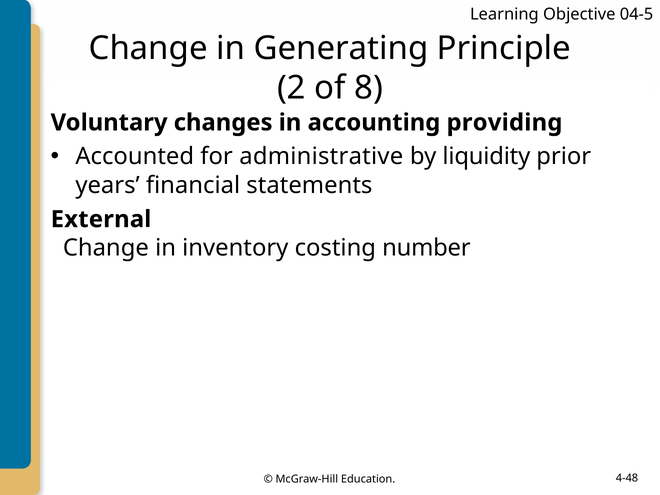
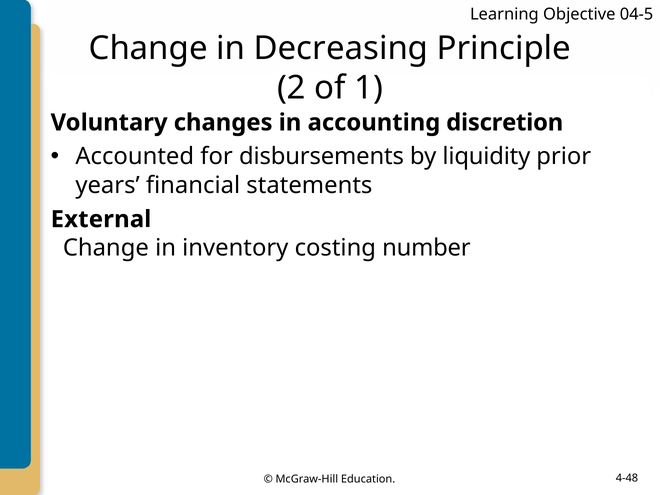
Generating: Generating -> Decreasing (341, 48)
8: 8 -> 1 (369, 88)
providing: providing -> discretion (505, 123)
administrative: administrative -> disbursements (321, 157)
